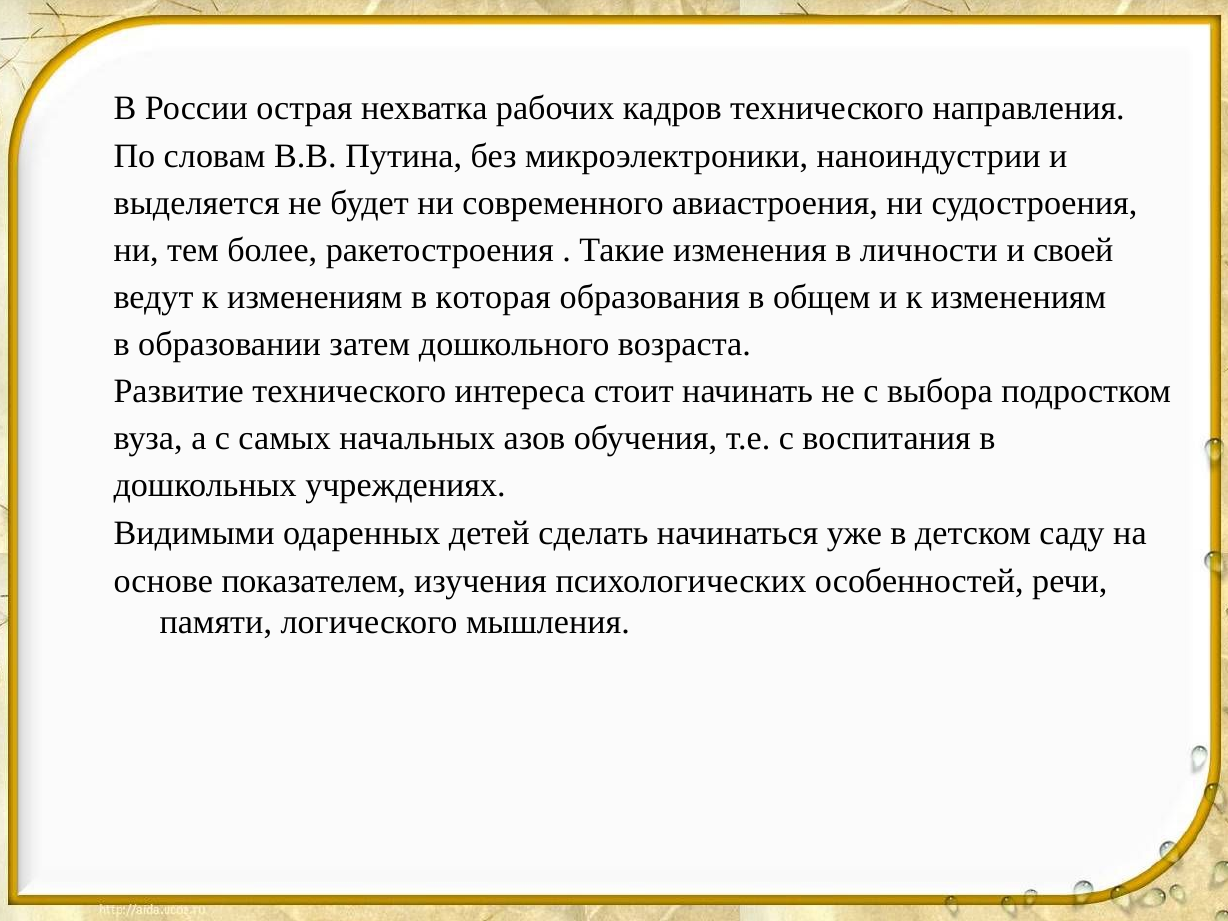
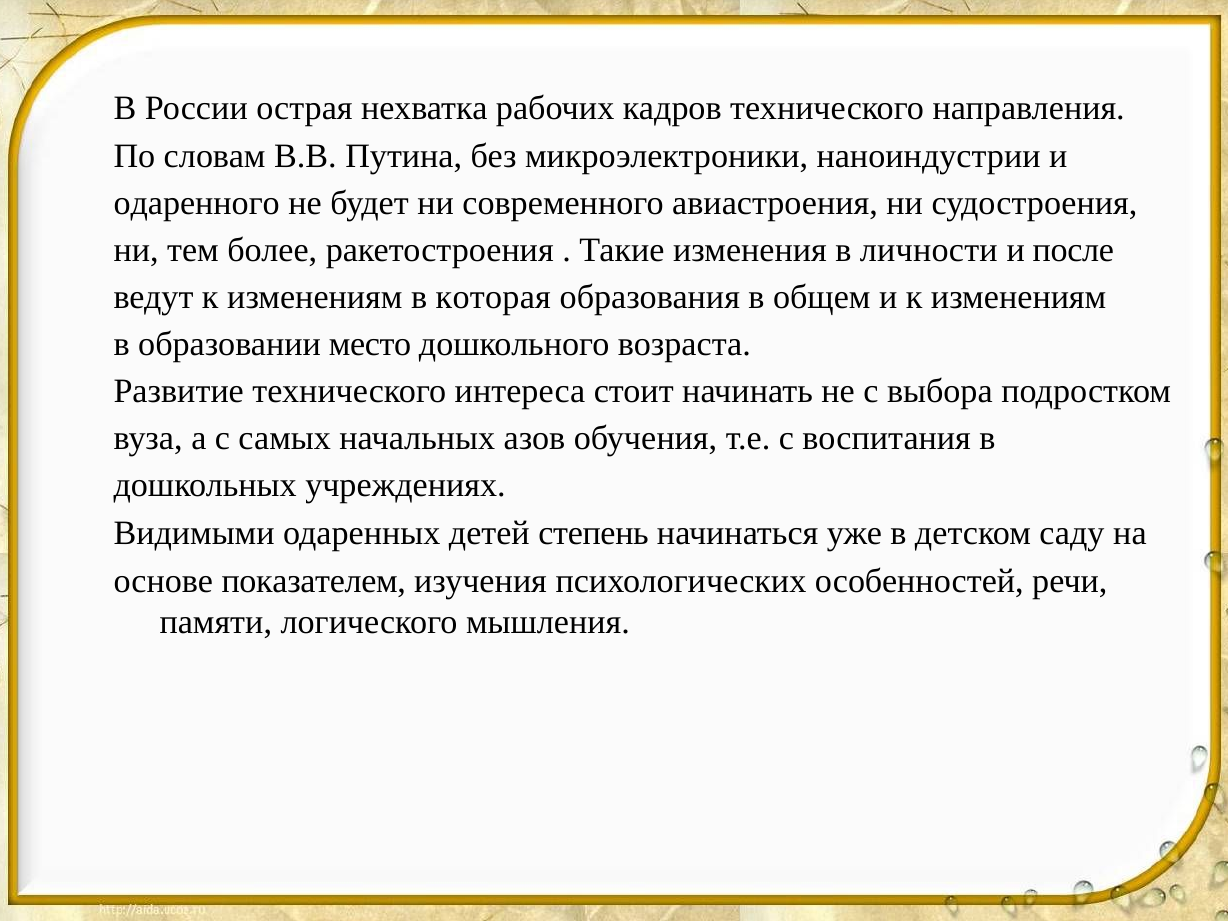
выделяется: выделяется -> одаренного (197, 203)
своей: своей -> после (1073, 250)
затем: затем -> место (370, 344)
сделать: сделать -> степень (594, 533)
